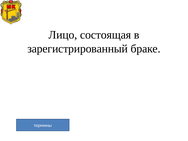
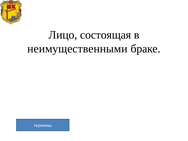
зарегистрированный: зарегистрированный -> неимущественными (77, 49)
